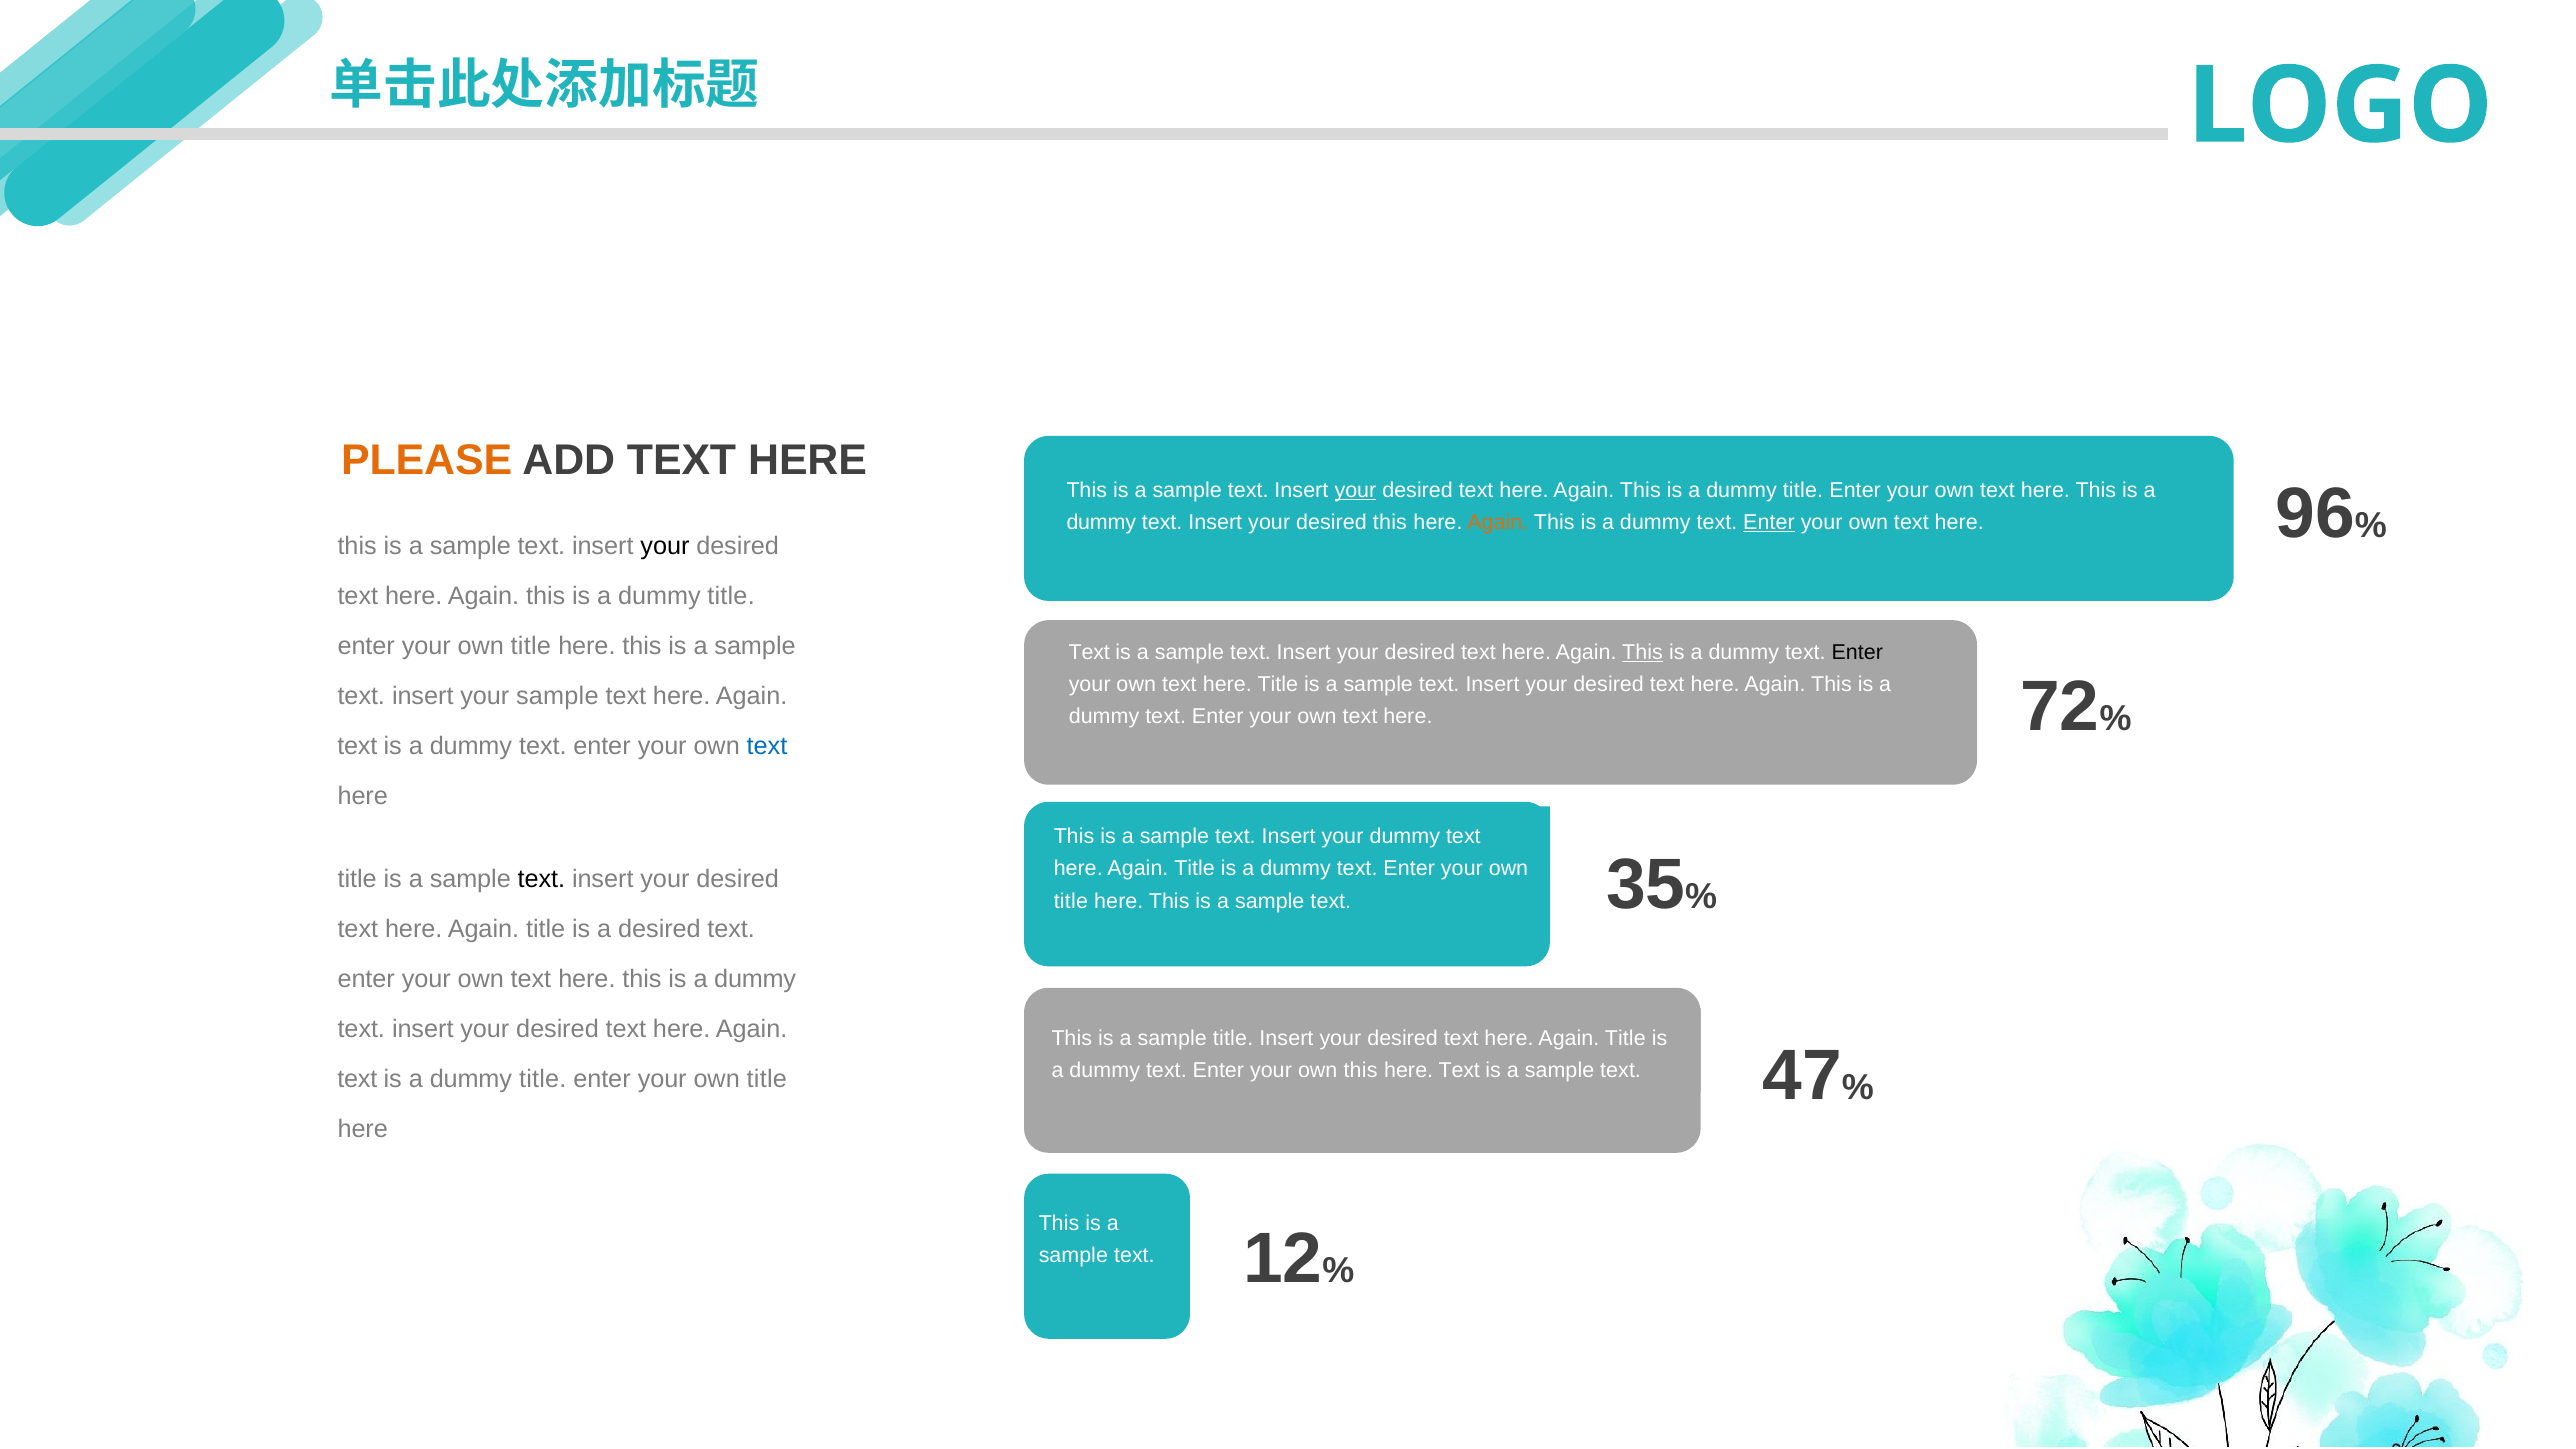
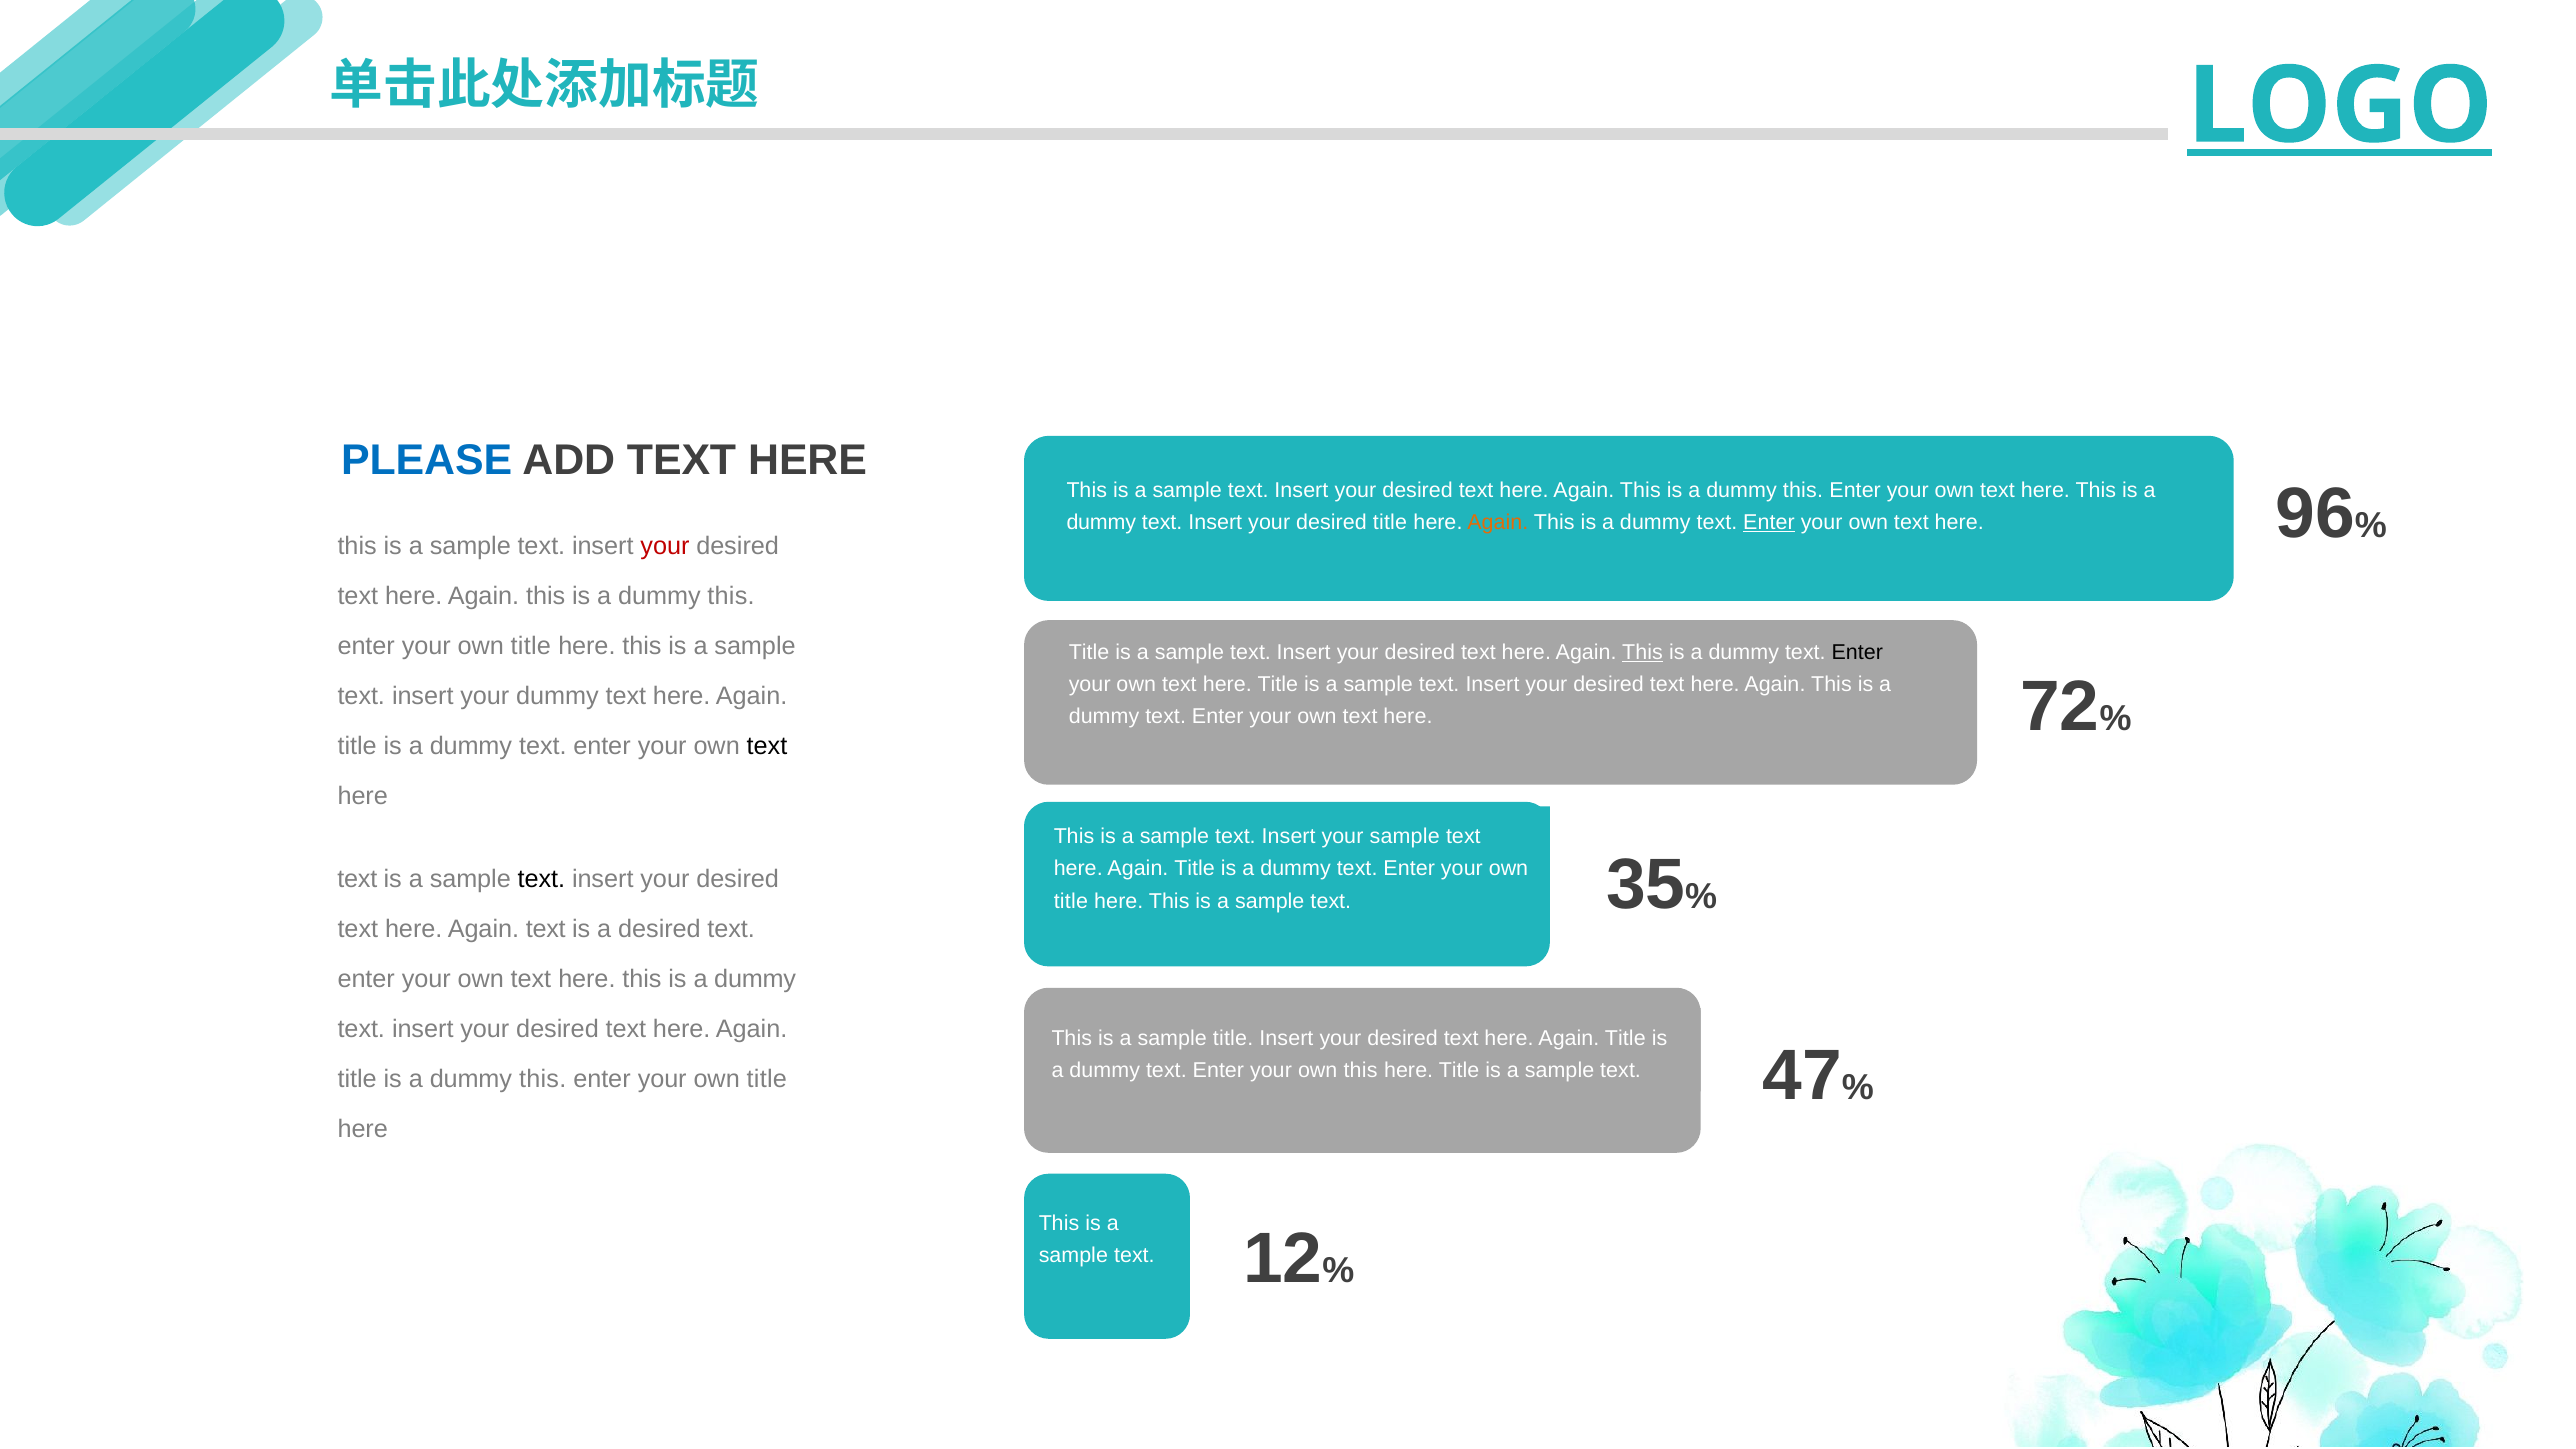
LOGO underline: none -> present (2340, 106)
PLEASE colour: orange -> blue (427, 460)
your underline: present -> none (1355, 490)
title: title -> this (1803, 490)
desired this: this -> title (1390, 522)
your colour: black -> red (665, 546)
title: title -> this (731, 596)
Text: Text -> Title (1089, 652)
your sample: sample -> dummy (557, 696)
text: text -> title (357, 746)
text colour: blue -> black (767, 746)
your dummy: dummy -> sample (1405, 837)
title: title -> text (357, 879)
title: title -> text (546, 929)
Text: Text -> Title (1459, 1071)
text: text -> title (357, 1079)
title: title -> this (543, 1079)
